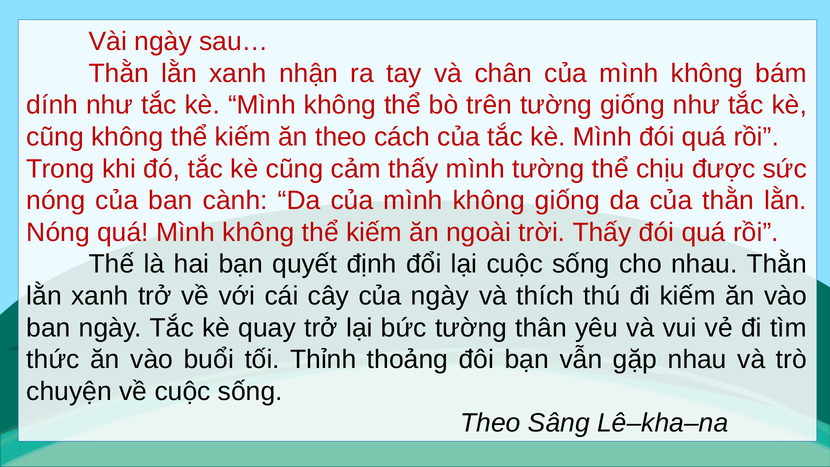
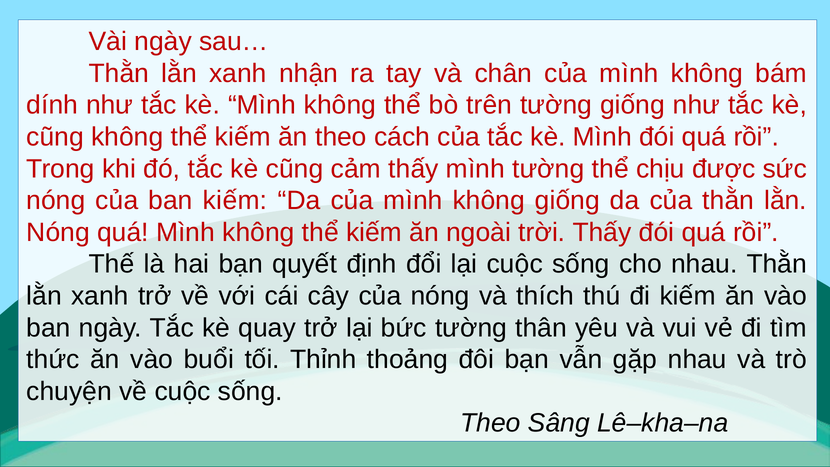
ban cành: cành -> kiếm (235, 201)
của ngày: ngày -> nóng (440, 296)
